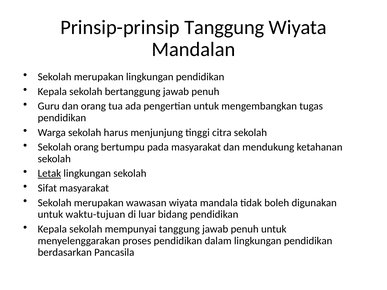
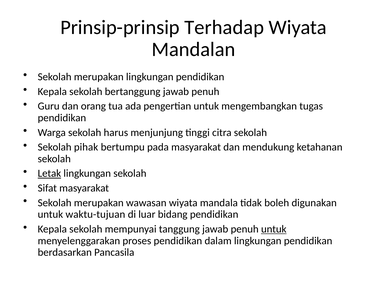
Prinsip-prinsip Tanggung: Tanggung -> Terhadap (224, 27)
Sekolah orang: orang -> pihak (86, 147)
untuk underline: none -> present (274, 229)
